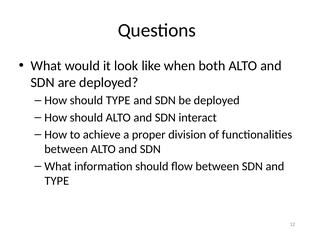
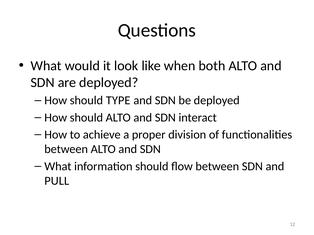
TYPE: TYPE -> PULL (57, 181)
